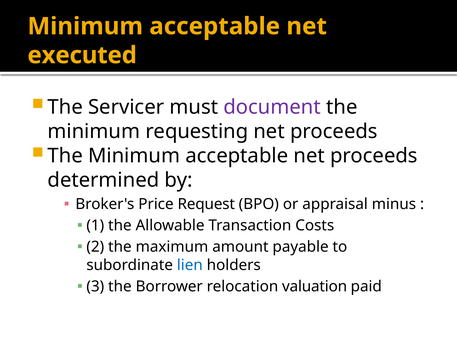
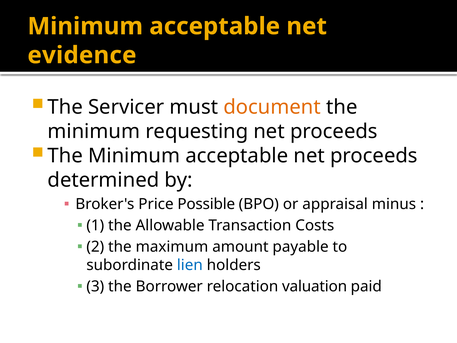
executed: executed -> evidence (82, 55)
document colour: purple -> orange (272, 107)
Request: Request -> Possible (206, 204)
